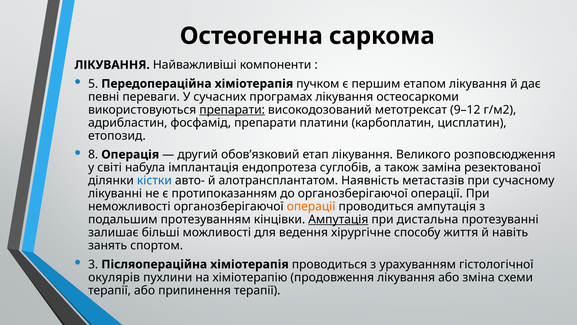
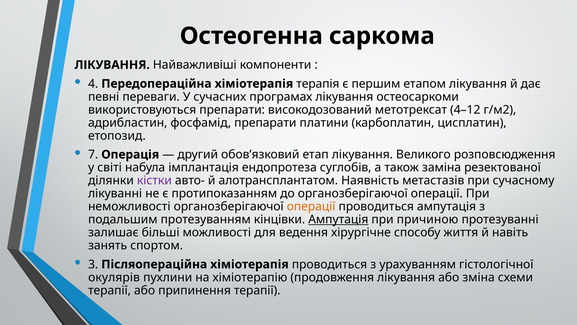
5: 5 -> 4 (93, 84)
пучком: пучком -> терапія (318, 84)
препарати underline: present -> none (232, 110)
9–12: 9–12 -> 4–12 (465, 110)
8: 8 -> 7 (93, 154)
кістки colour: blue -> purple (154, 180)
дистальна: дистальна -> причиною (427, 219)
